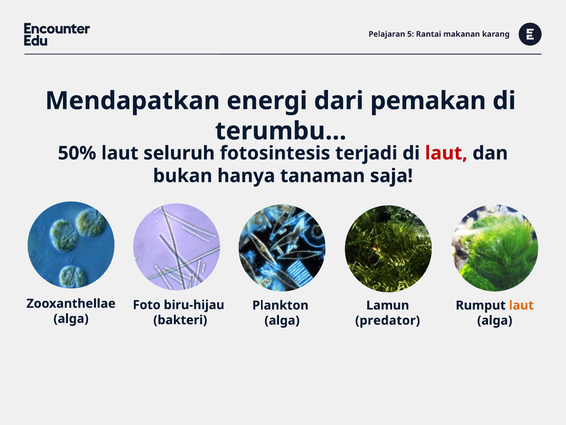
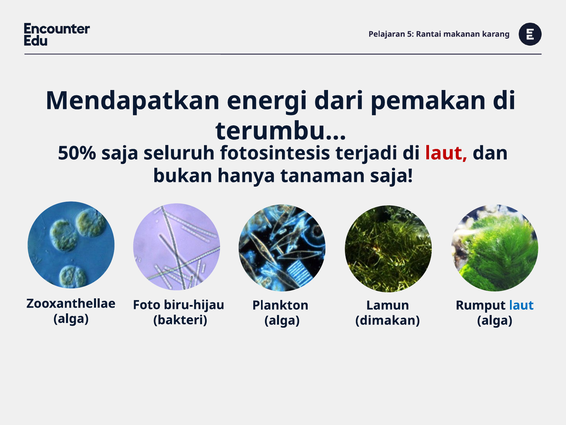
50% laut: laut -> saja (120, 153)
laut colour: orange -> blue (521, 305)
predator: predator -> dimakan (388, 320)
